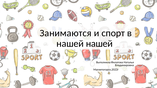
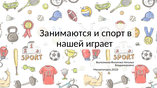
нашей нашей: нашей -> играет (99, 44)
